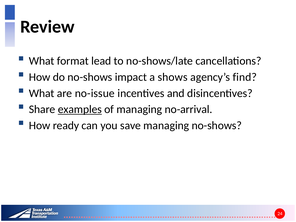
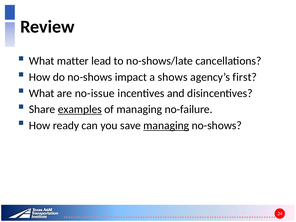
format: format -> matter (73, 61)
find: find -> first (245, 77)
no-arrival: no-arrival -> no-failure (189, 109)
managing underline: none -> present (166, 126)
